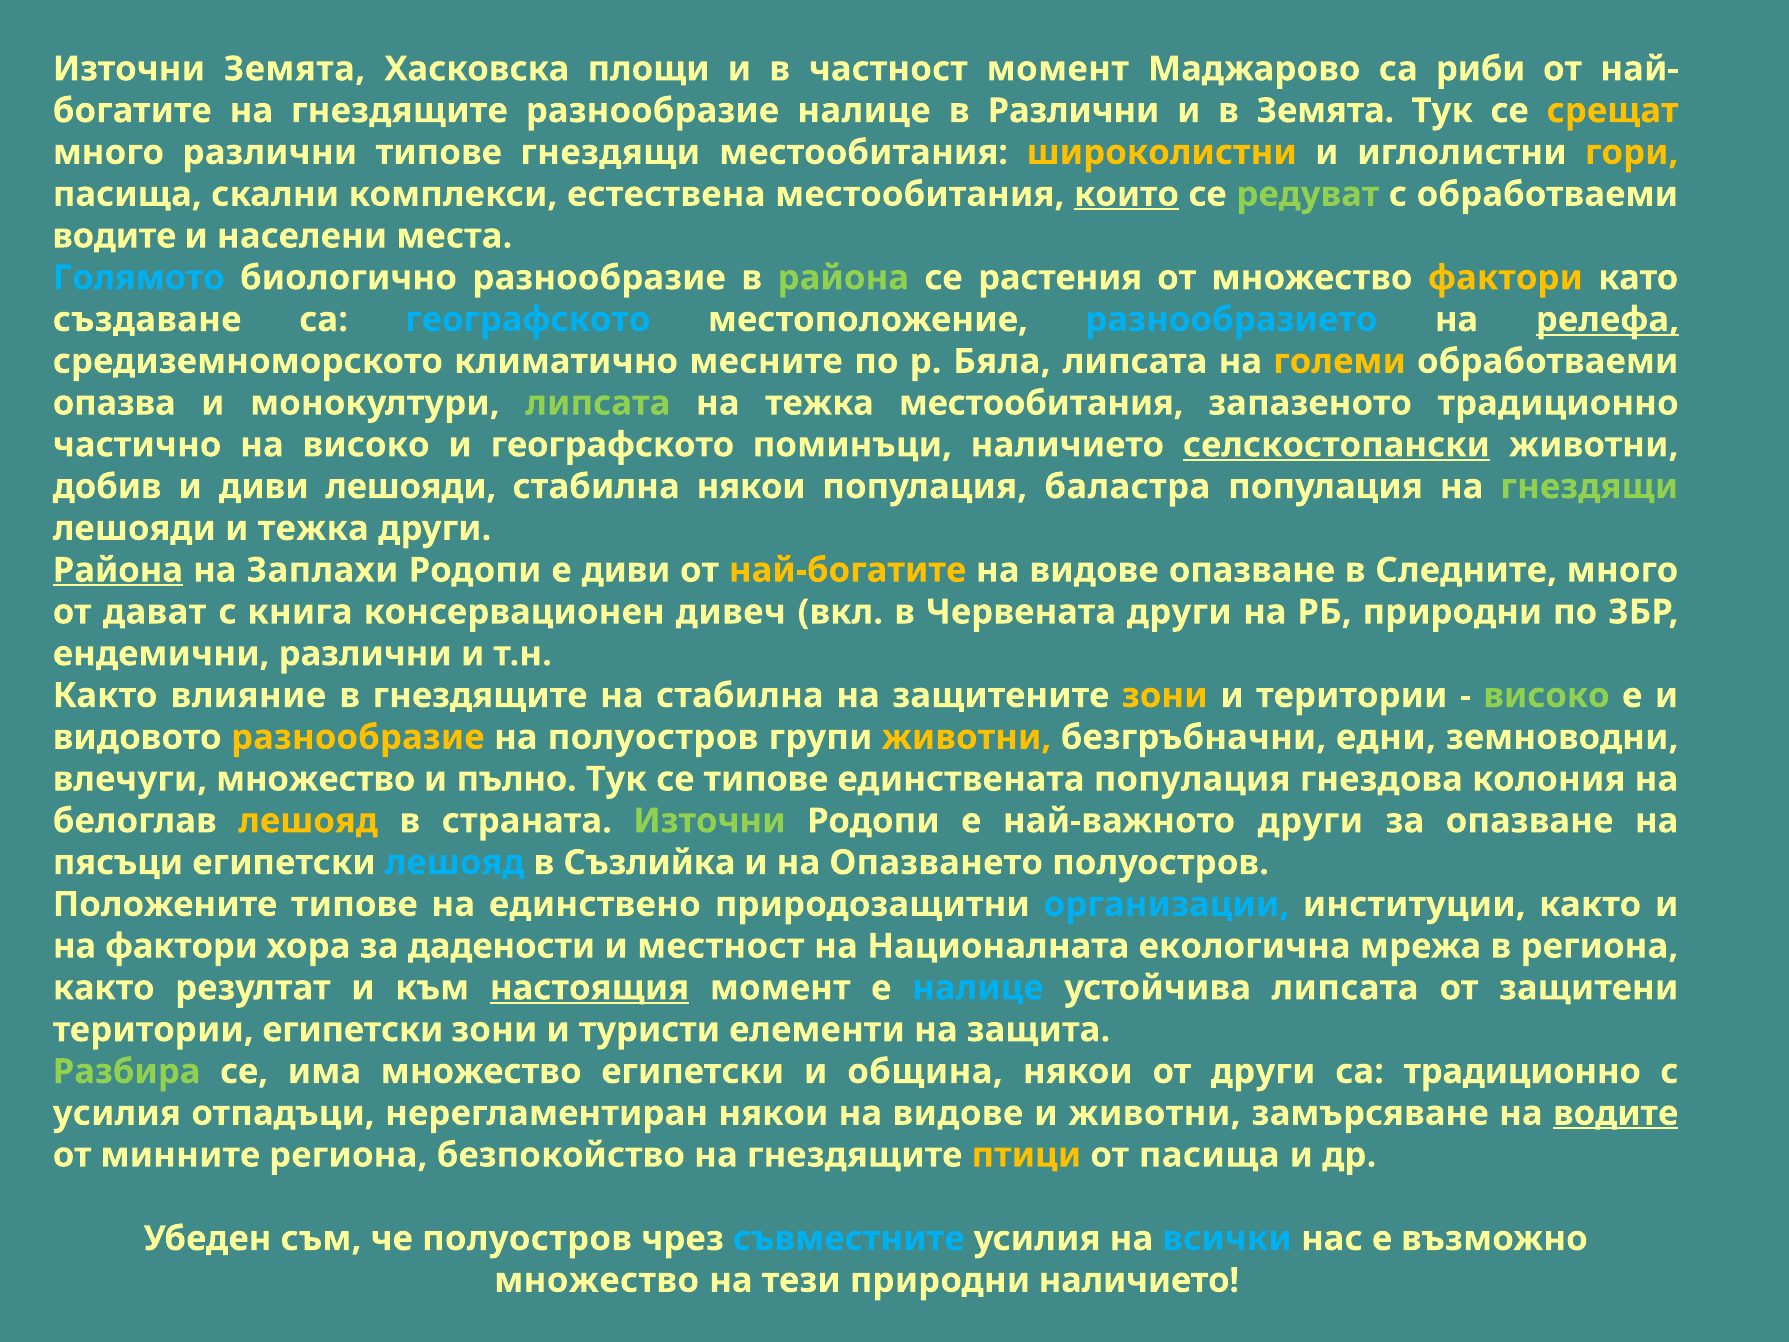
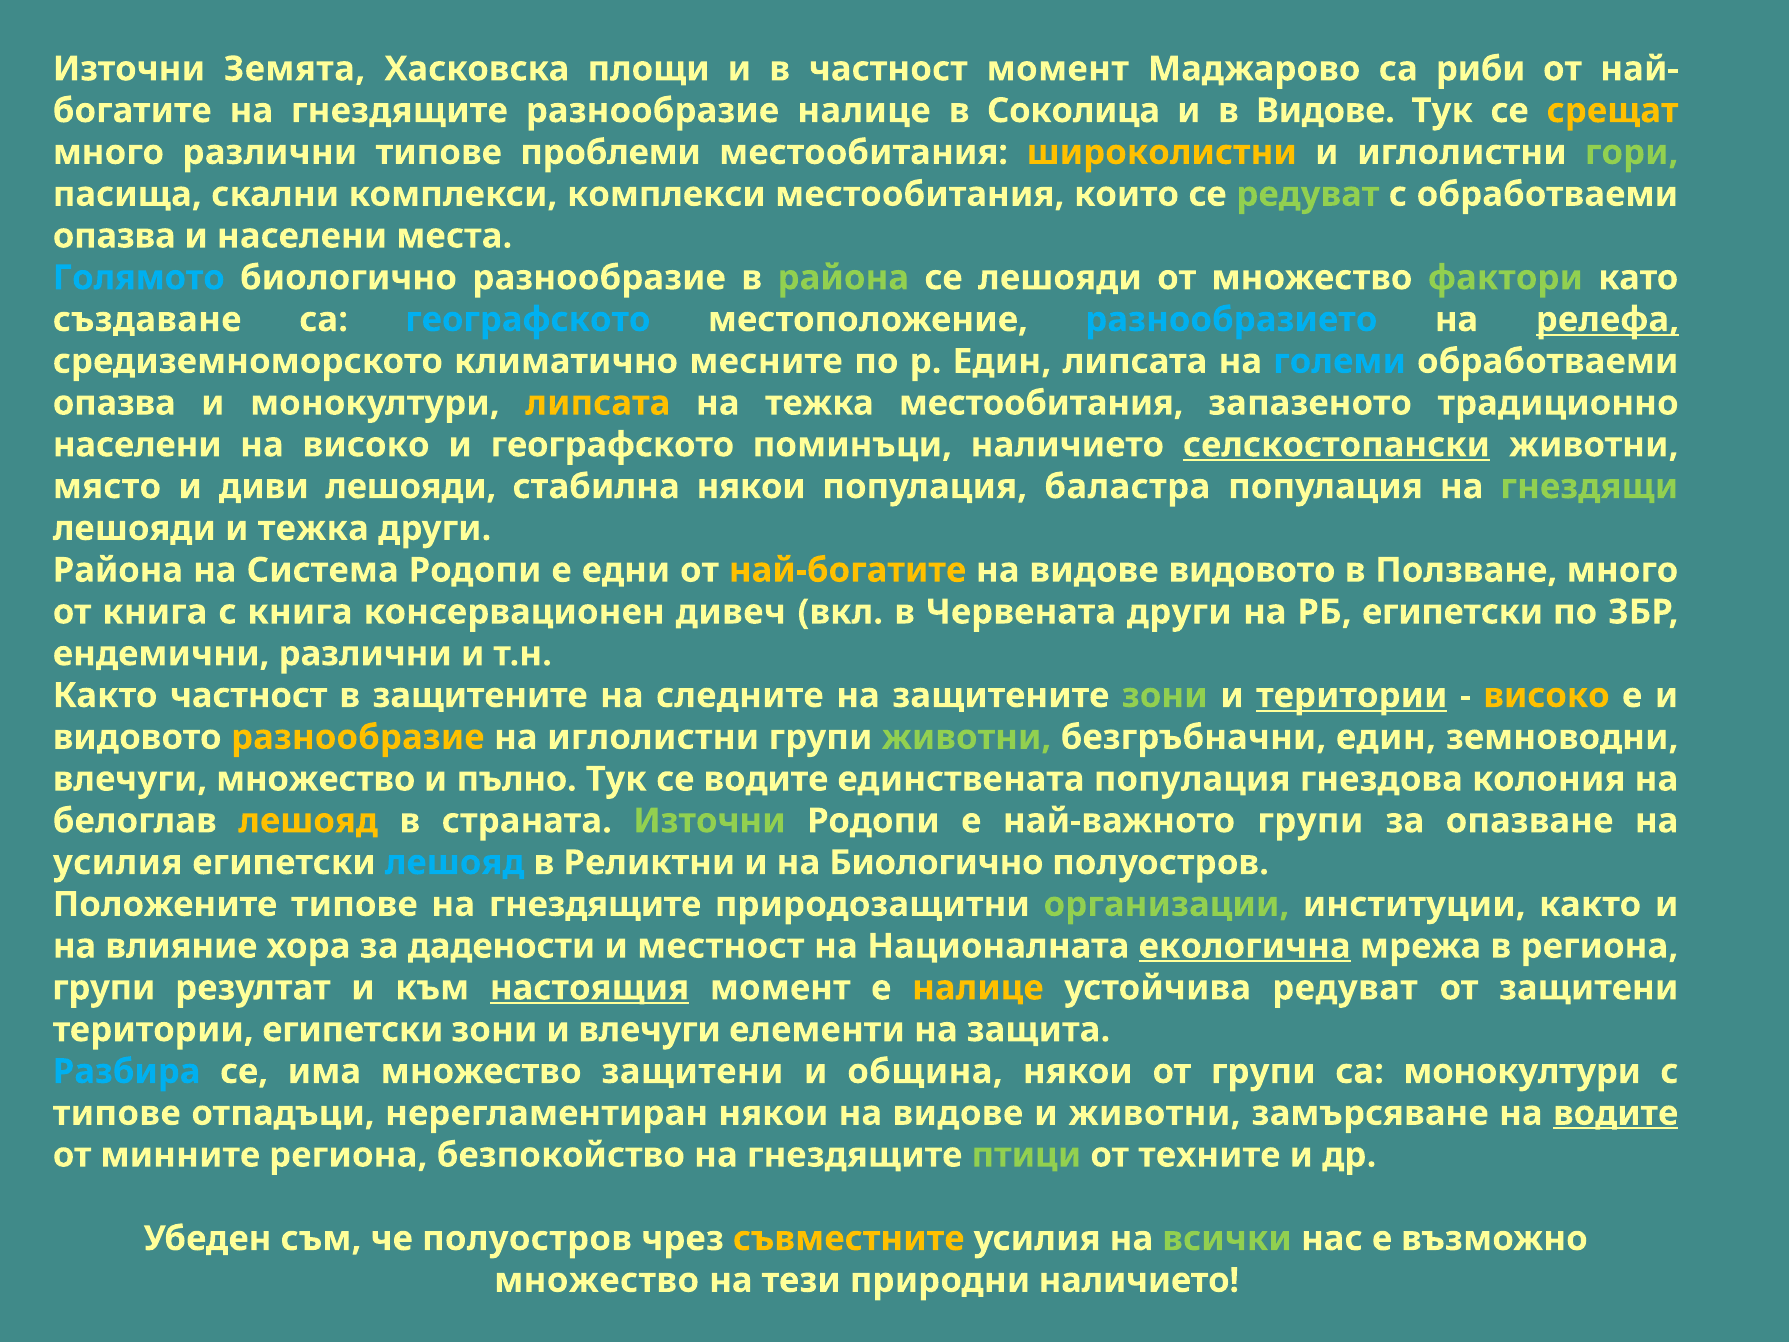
в Различни: Различни -> Соколица (1074, 111)
в Земята: Земята -> Видове (1325, 111)
типове гнездящи: гнездящи -> проблеми (611, 152)
гори colour: yellow -> light green (1632, 152)
комплекси естествена: естествена -> комплекси (666, 194)
които underline: present -> none (1127, 194)
водите: водите -> опазва (114, 236)
се растения: растения -> лешояди (1060, 278)
фактори colour: yellow -> light green (1505, 278)
р Бяла: Бяла -> Един (1002, 361)
големи colour: yellow -> light blue (1340, 361)
липсата colour: light green -> yellow (598, 403)
частично: частично -> населени (137, 445)
добив: добив -> място (107, 487)
Района underline: present -> none (118, 570)
Заплахи: Заплахи -> Система (323, 570)
е диви: диви -> едни (626, 570)
видове опазване: опазване -> видовото (1252, 570)
Следните: Следните -> Ползване (1466, 570)
от дават: дават -> книга (155, 612)
РБ природни: природни -> египетски (1453, 612)
Както влияние: влияние -> частност (249, 695)
в гнездящите: гнездящите -> защитените (480, 695)
на стабилна: стабилна -> следните (740, 695)
зони colour: yellow -> light green (1165, 695)
територии underline: none -> present (1352, 695)
високо colour: light green -> yellow (1546, 695)
на полуостров: полуостров -> иглолистни (653, 737)
животни colour: yellow -> light green (966, 737)
безгръбначни едни: едни -> един (1386, 737)
се типове: типове -> водите (766, 779)
най-важното други: други -> групи (1310, 821)
пясъци: пясъци -> усилия (118, 863)
Съзлийка: Съзлийка -> Реликтни (649, 863)
на Опазването: Опазването -> Биологично (936, 863)
единствено: единствено -> гнездящите (595, 904)
организации colour: light blue -> light green (1166, 904)
на фактори: фактори -> влияние (181, 946)
екологична underline: none -> present (1245, 946)
както: както -> групи (104, 988)
налице colour: light blue -> yellow (978, 988)
устойчива липсата: липсата -> редуват (1345, 988)
и туристи: туристи -> влечуги (650, 1030)
Разбира colour: light green -> light blue (127, 1071)
множество египетски: египетски -> защитени (692, 1071)
от други: други -> групи (1263, 1071)
са традиционно: традиционно -> монокултури (1522, 1071)
усилия: усилия -> типове (117, 1113)
птици colour: yellow -> light green (1026, 1155)
от пасища: пасища -> техните (1209, 1155)
съвместните colour: light blue -> yellow (849, 1238)
всички colour: light blue -> light green (1227, 1238)
